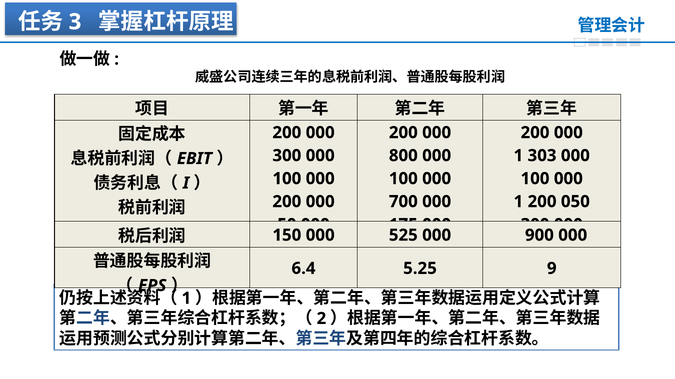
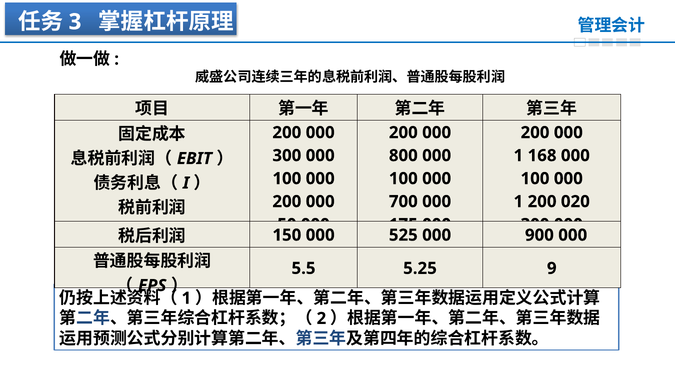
303: 303 -> 168 (542, 156)
050: 050 -> 020 (575, 202)
6.4: 6.4 -> 5.5 (304, 269)
